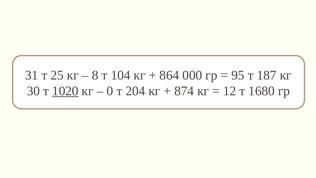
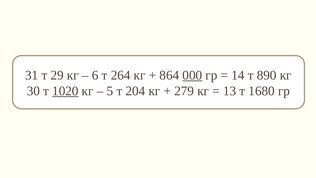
25: 25 -> 29 (57, 75)
8: 8 -> 6 (95, 75)
104: 104 -> 264 (121, 75)
000 underline: none -> present (192, 75)
95: 95 -> 14 (238, 75)
187: 187 -> 890 (267, 75)
0: 0 -> 5 (110, 91)
874: 874 -> 279 (184, 91)
12: 12 -> 13 (230, 91)
